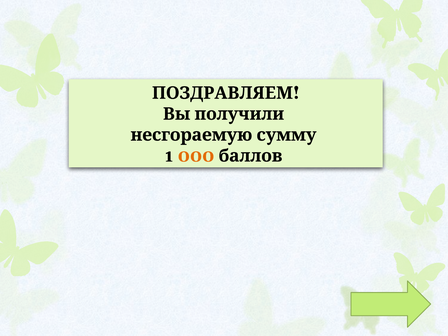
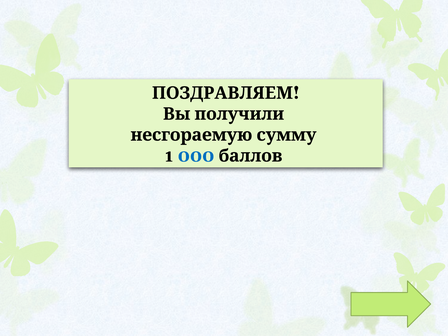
000 colour: orange -> blue (196, 156)
